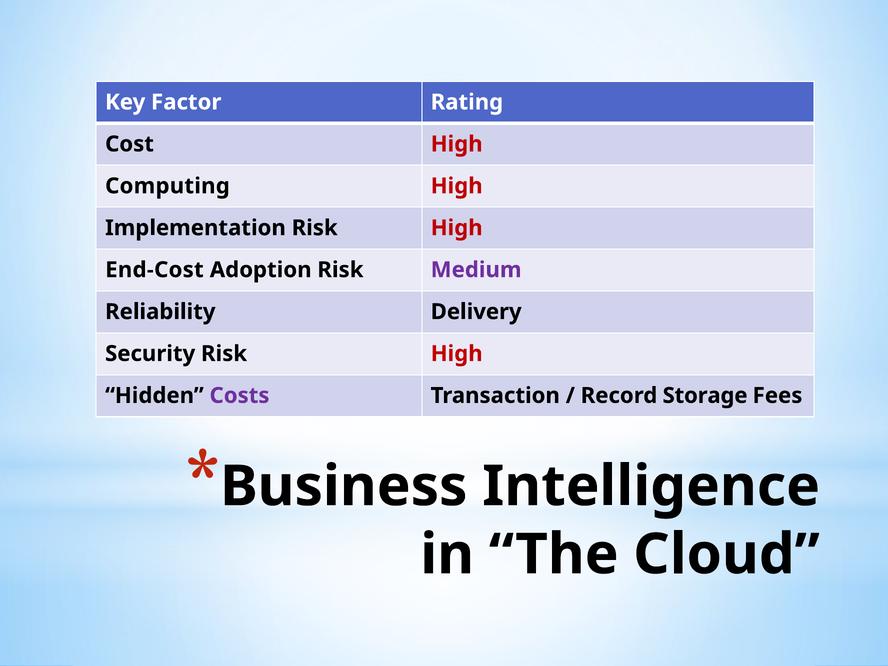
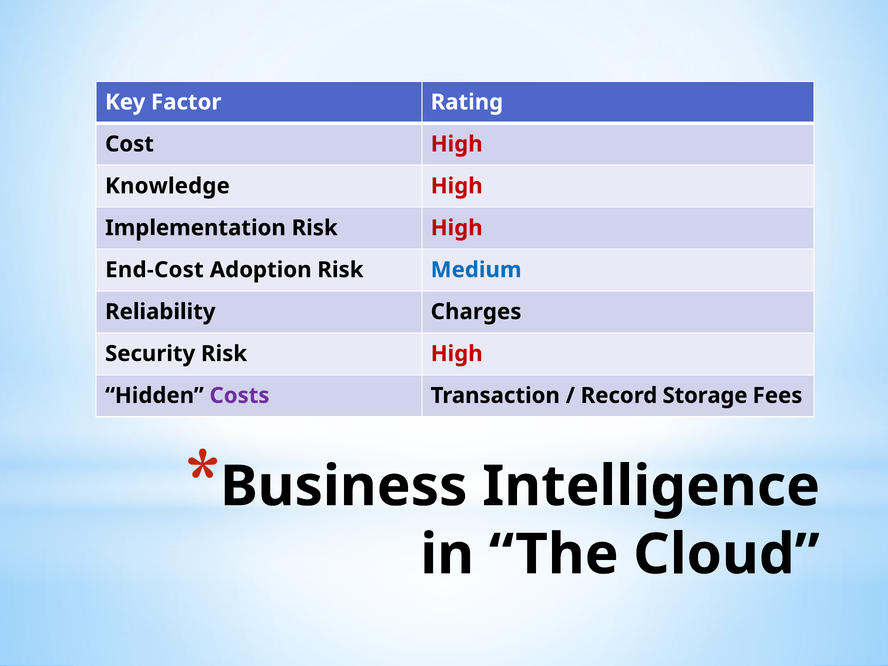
Computing: Computing -> Knowledge (167, 186)
Medium colour: purple -> blue (476, 270)
Delivery: Delivery -> Charges (476, 312)
